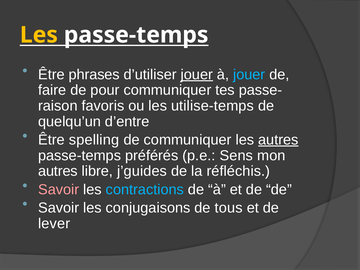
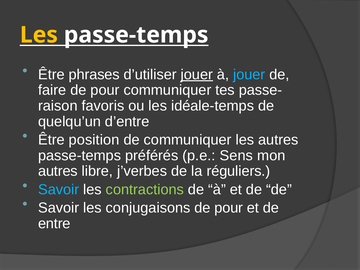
utilise-temps: utilise-temps -> idéale-temps (213, 106)
spelling: spelling -> position (94, 140)
autres underline: present -> none (278, 140)
j’guides: j’guides -> j’verbes (142, 171)
réfléchis: réfléchis -> réguliers (238, 171)
Savoir colour: pink -> light blue (59, 190)
contractions colour: light blue -> light green (145, 190)
conjugaisons de tous: tous -> pour (229, 208)
lever: lever -> entre (54, 224)
